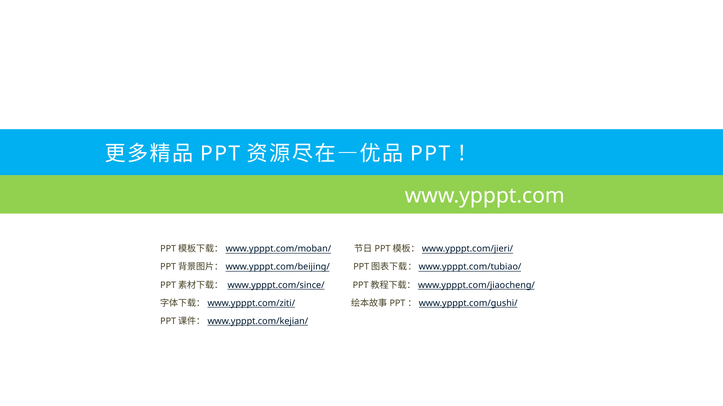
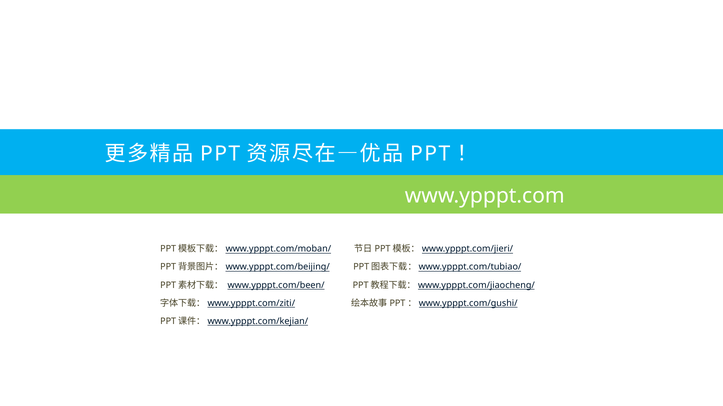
www.ypppt.com/since/: www.ypppt.com/since/ -> www.ypppt.com/been/ (276, 286)
